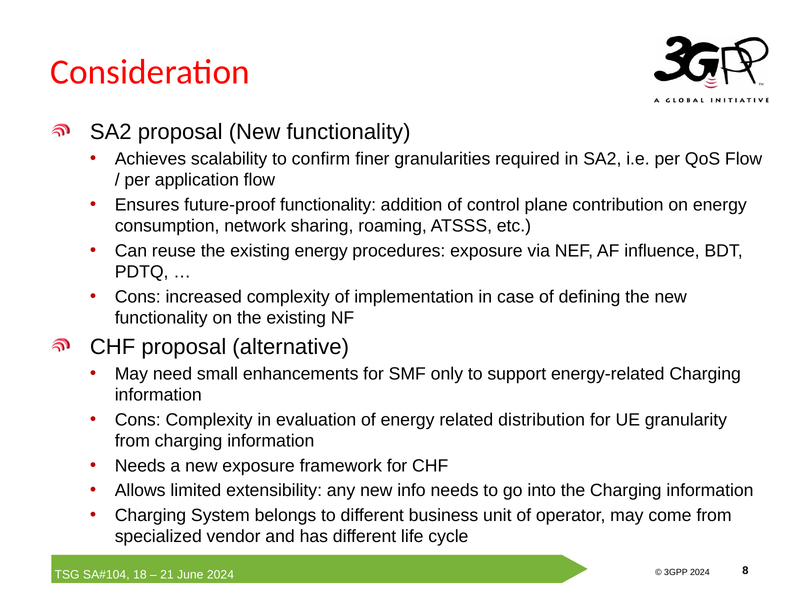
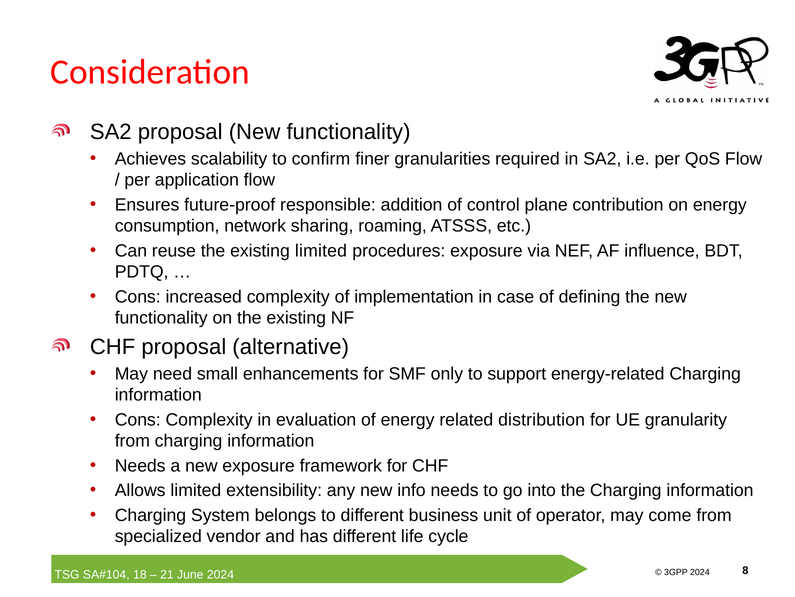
future-proof functionality: functionality -> responsible (328, 205)
existing energy: energy -> limited (321, 251)
